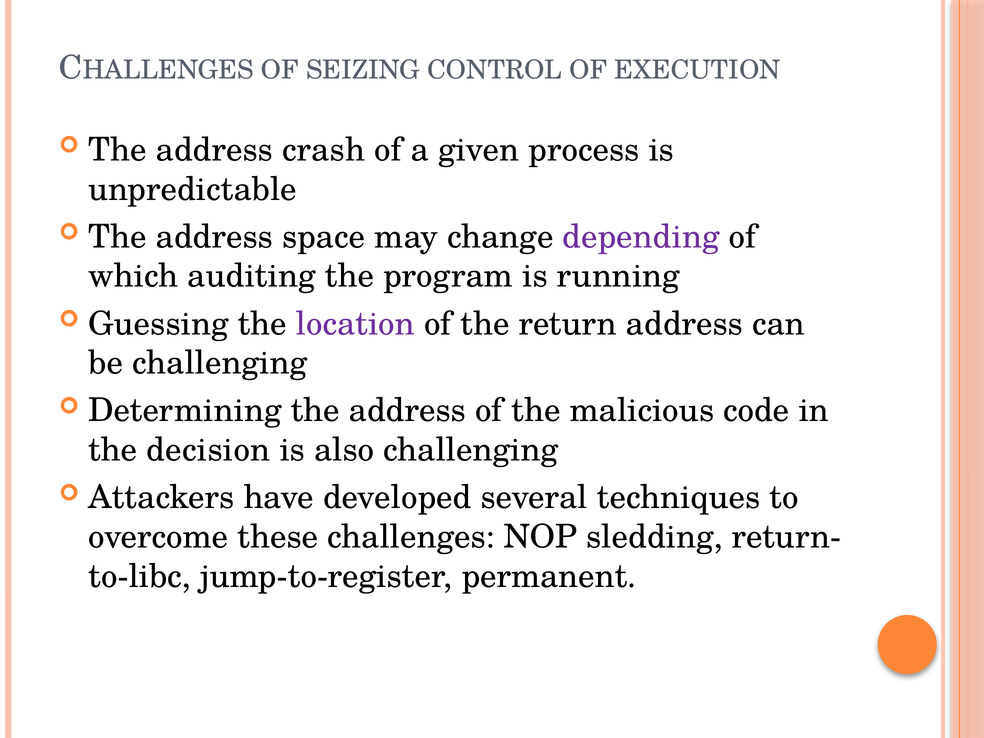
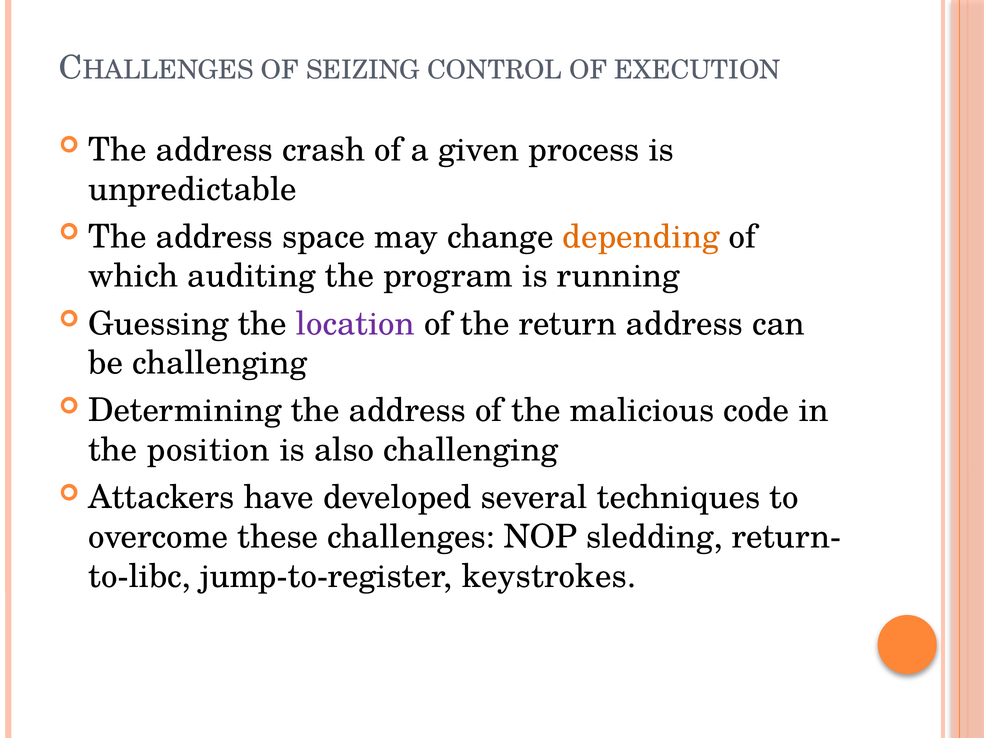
depending colour: purple -> orange (641, 237)
decision: decision -> position (208, 450)
permanent: permanent -> keystrokes (549, 576)
